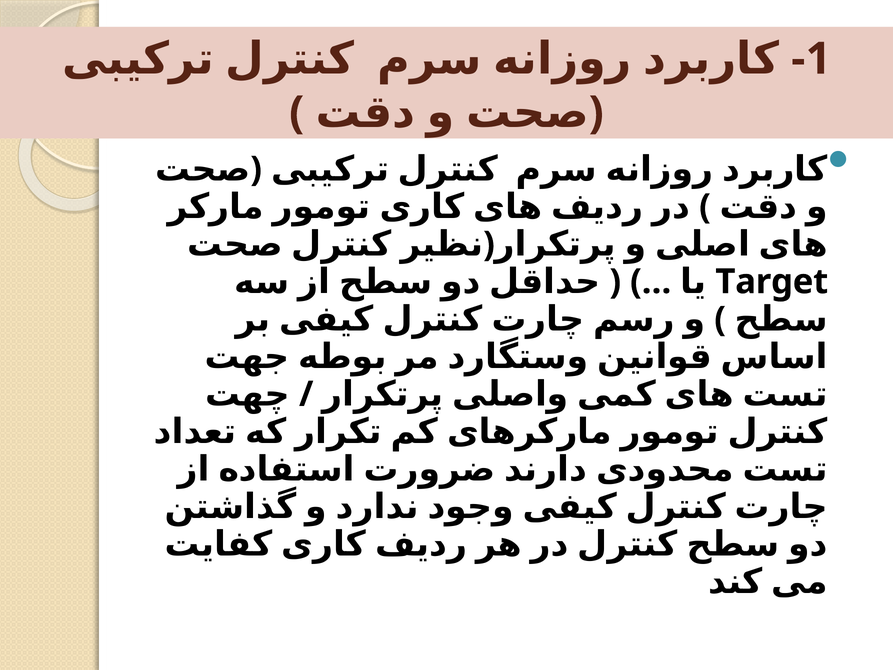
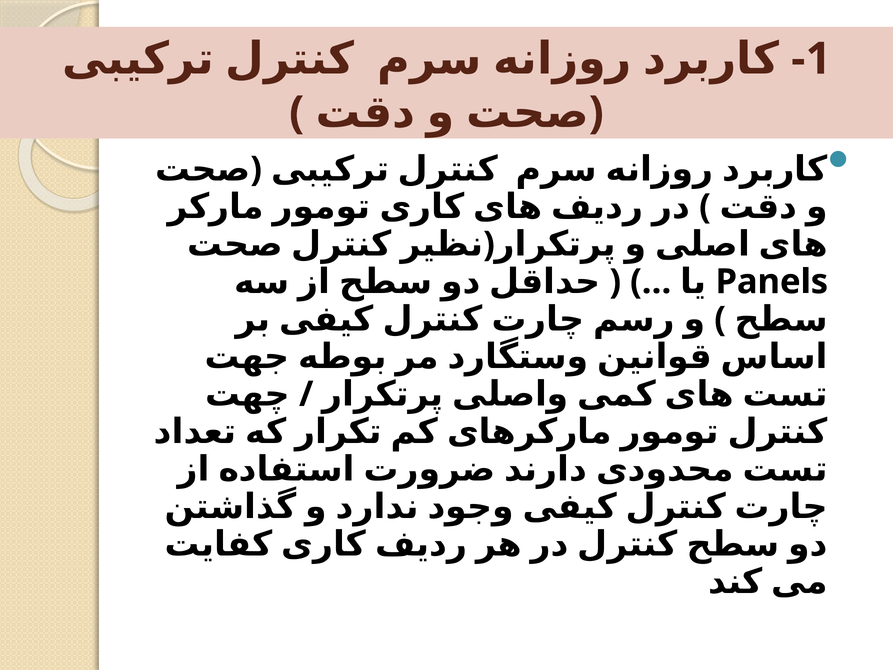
Target: Target -> Panels (772, 282)
